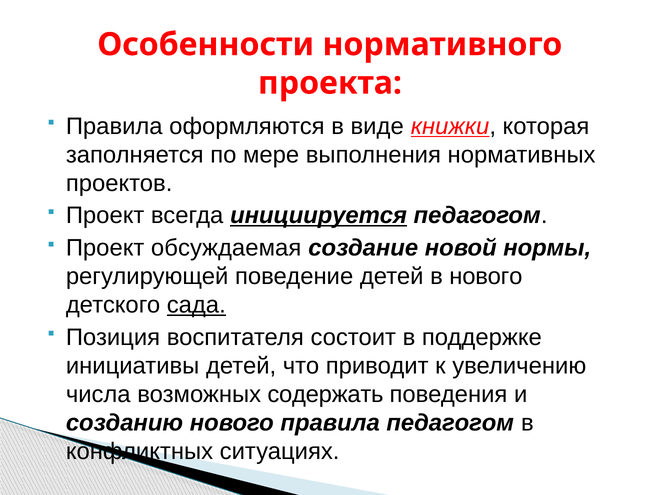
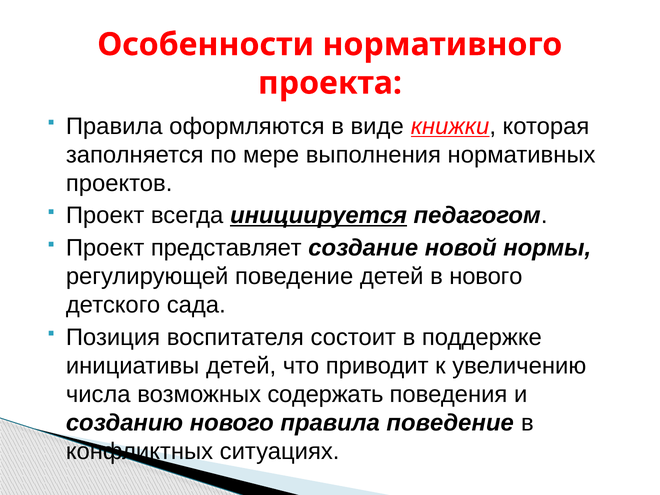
обсуждаемая: обсуждаемая -> представляет (226, 248)
сада underline: present -> none (196, 305)
правила педагогом: педагогом -> поведение (450, 423)
